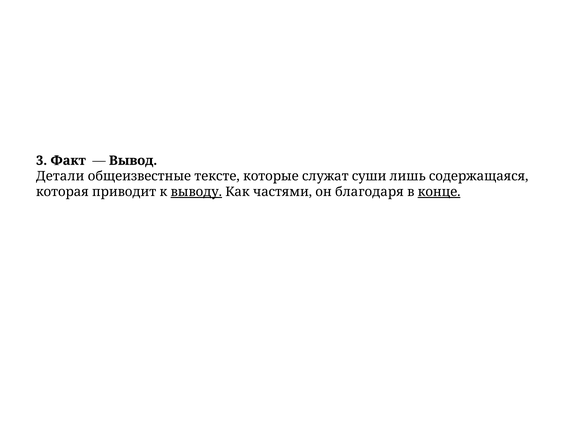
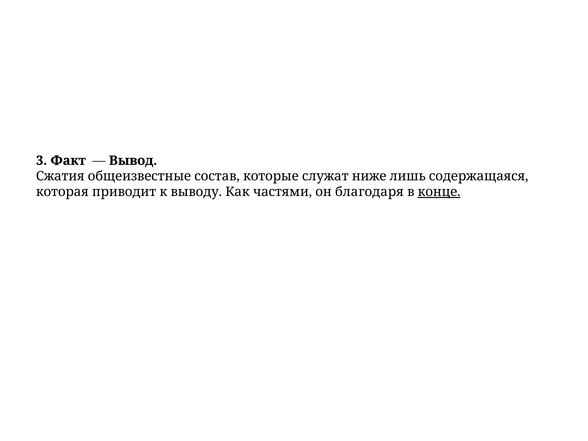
Детали: Детали -> Сжатия (60, 176)
тексте: тексте -> состав (217, 176)
суши: суши -> ниже (369, 176)
выводу underline: present -> none (196, 192)
